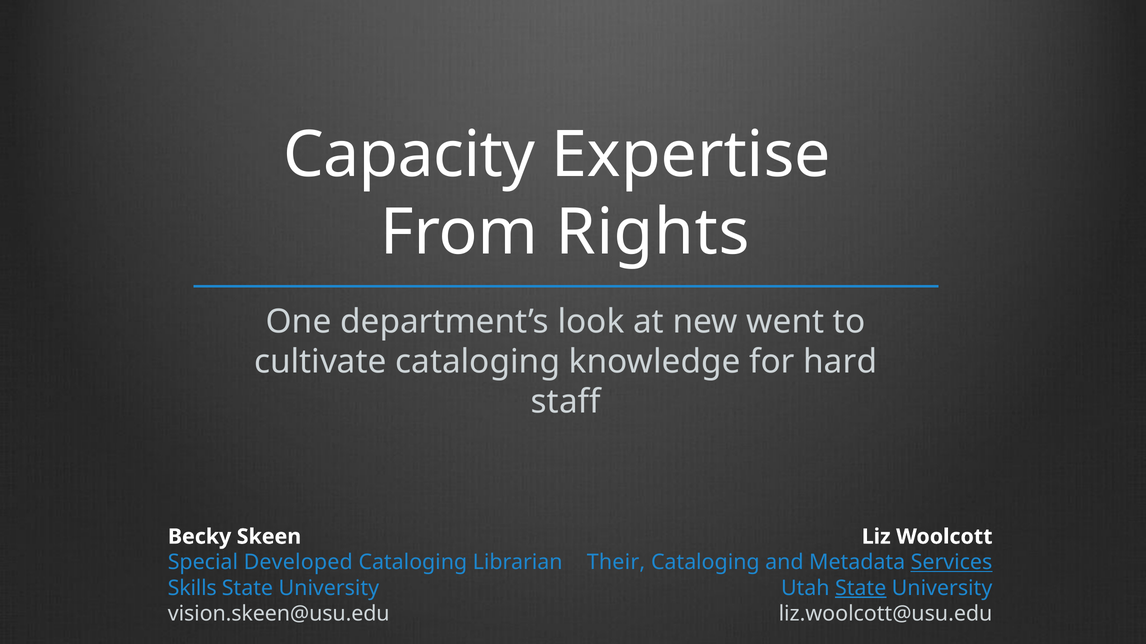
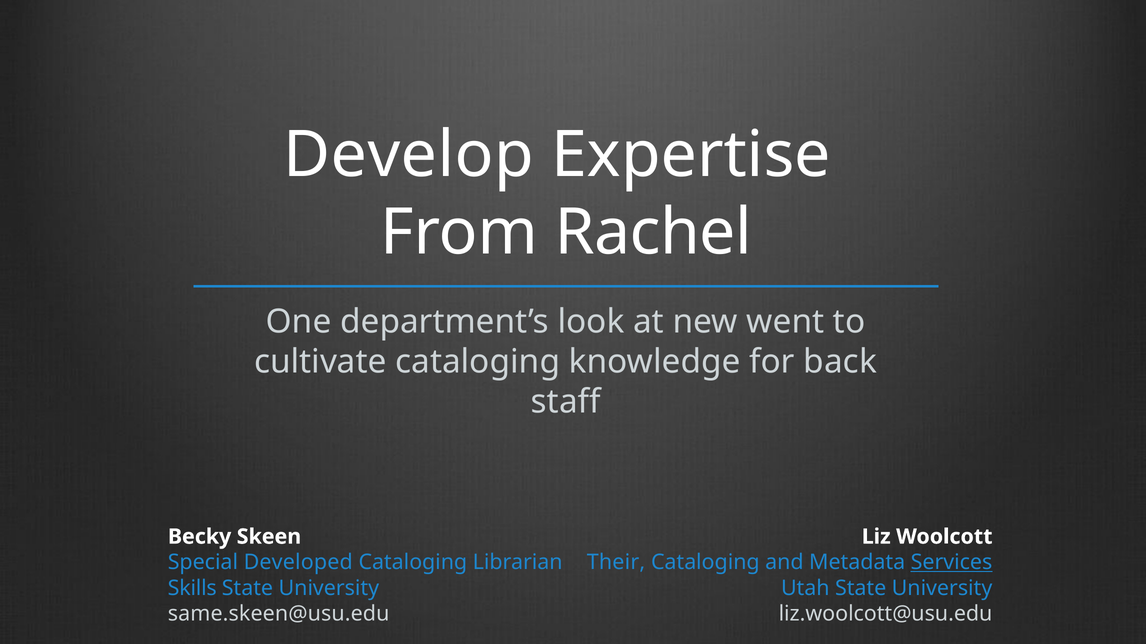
Capacity: Capacity -> Develop (409, 155)
Rights: Rights -> Rachel (653, 233)
hard: hard -> back (840, 362)
State underline: present -> none (861, 589)
vision.skeen@usu.edu: vision.skeen@usu.edu -> same.skeen@usu.edu (279, 614)
